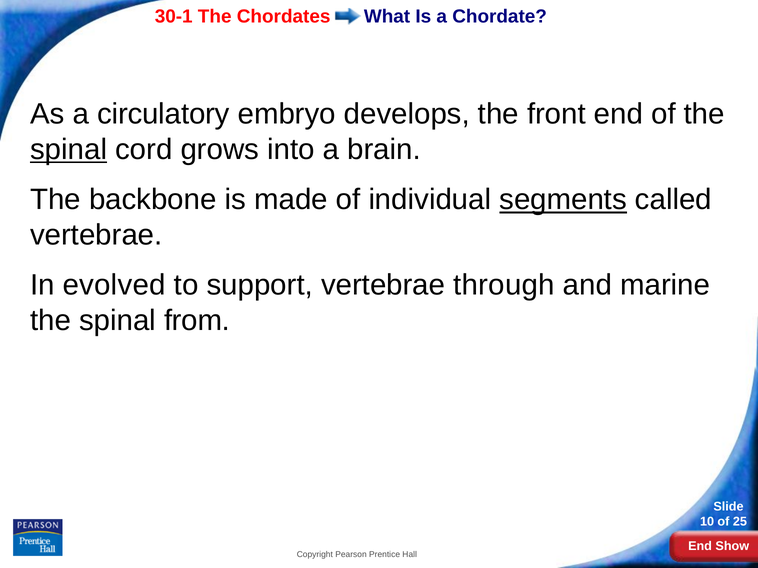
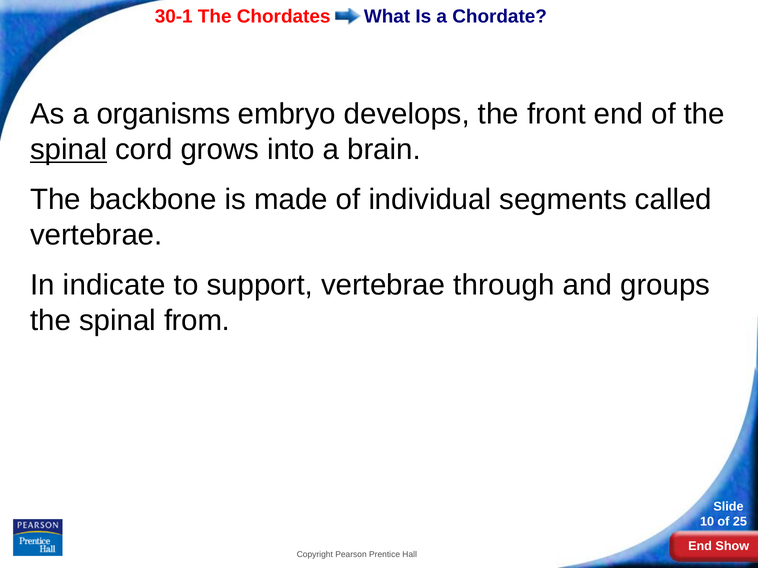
circulatory: circulatory -> organisms (163, 114)
segments underline: present -> none (563, 200)
evolved: evolved -> indicate (114, 285)
marine: marine -> groups (665, 285)
